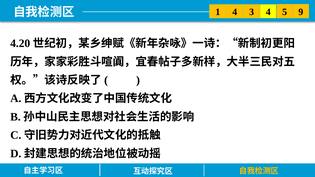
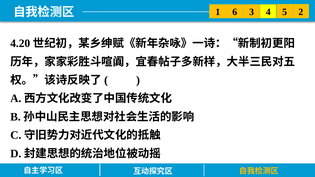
1 4: 4 -> 6 (235, 12)
9: 9 -> 2 (301, 12)
